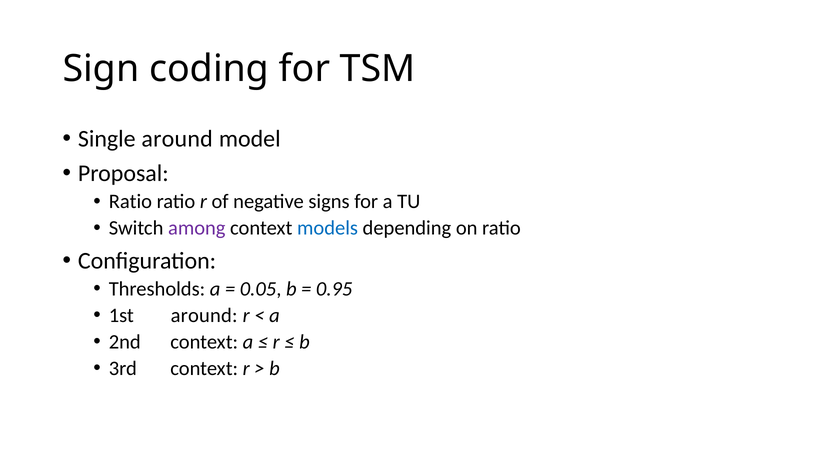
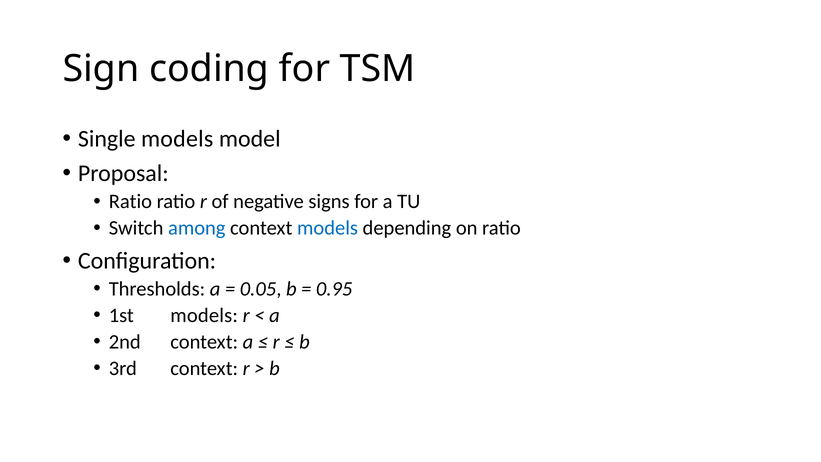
Single around: around -> models (177, 139)
among colour: purple -> blue (197, 228)
1st around: around -> models (204, 315)
